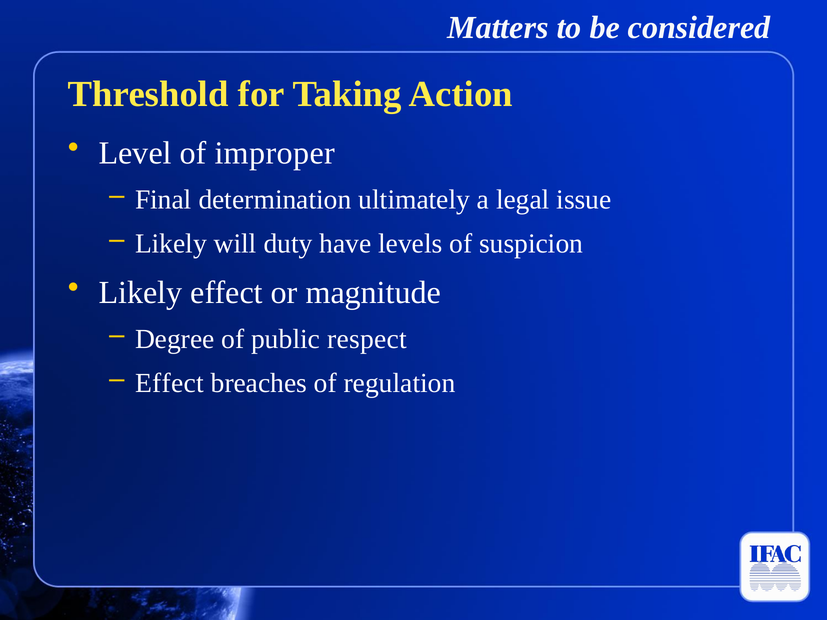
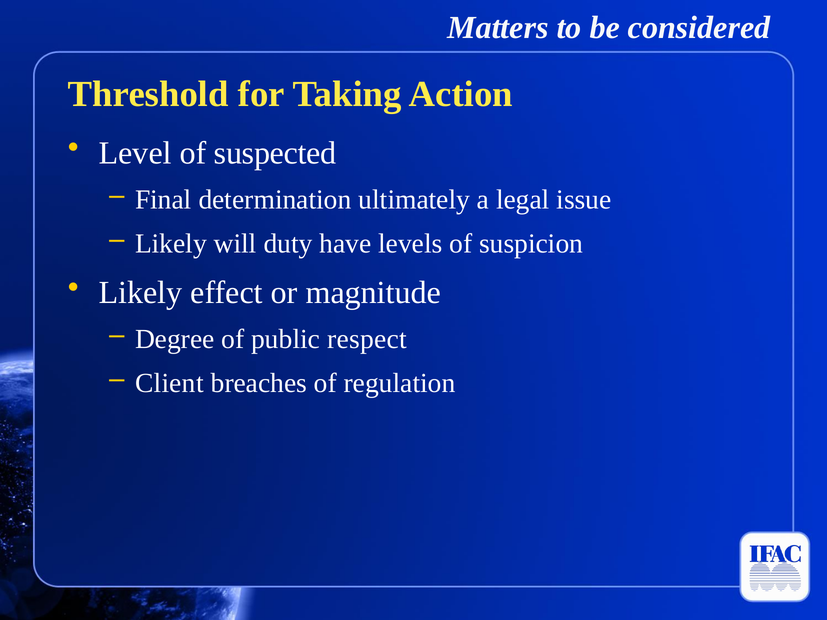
improper: improper -> suspected (275, 153)
Effect: Effect -> Client (169, 383)
